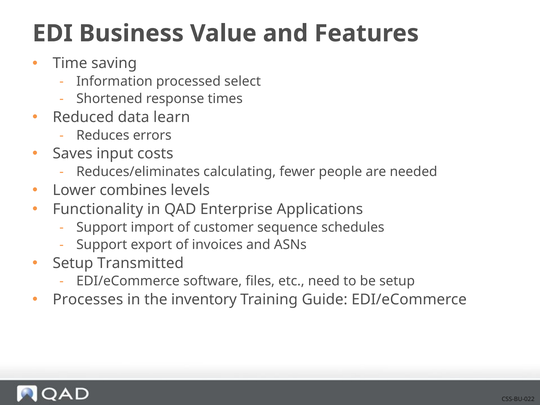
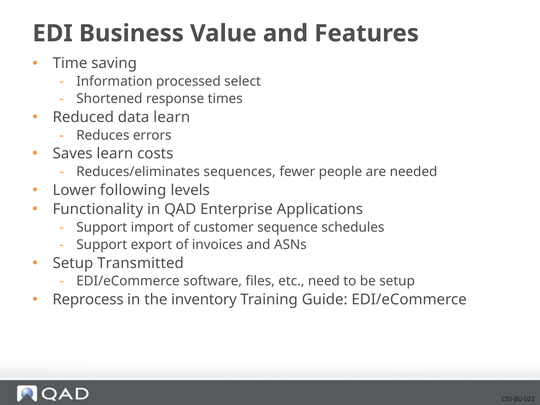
Saves input: input -> learn (115, 154)
calculating: calculating -> sequences (240, 172)
combines: combines -> following (133, 190)
Processes: Processes -> Reprocess (88, 300)
